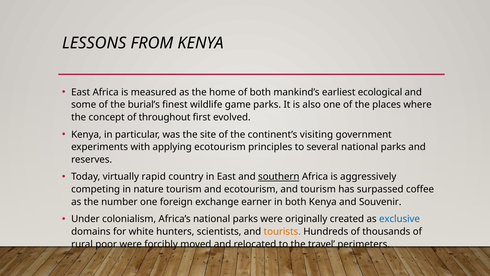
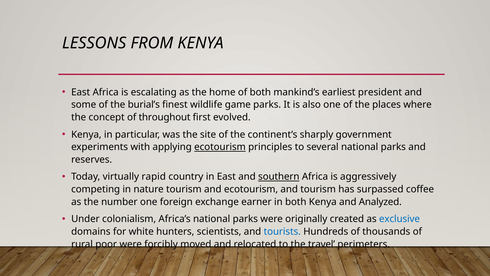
measured: measured -> escalating (154, 92)
ecological: ecological -> president (380, 92)
visiting: visiting -> sharply (317, 134)
ecotourism underline: none -> present (220, 147)
Souvenir: Souvenir -> Analyzed (380, 202)
tourists colour: orange -> blue (282, 231)
